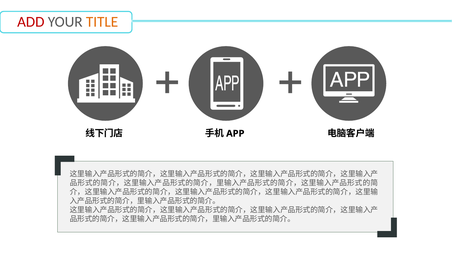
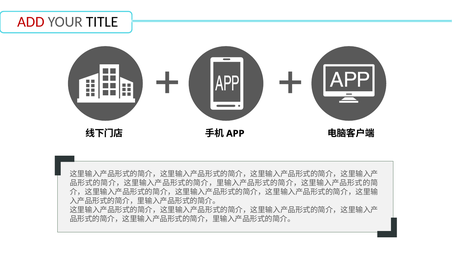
TITLE colour: orange -> black (102, 22)
